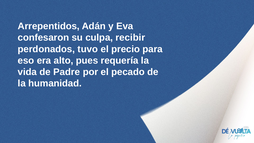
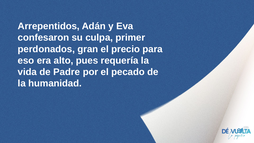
recibir: recibir -> primer (130, 38)
tuvo: tuvo -> gran (88, 49)
